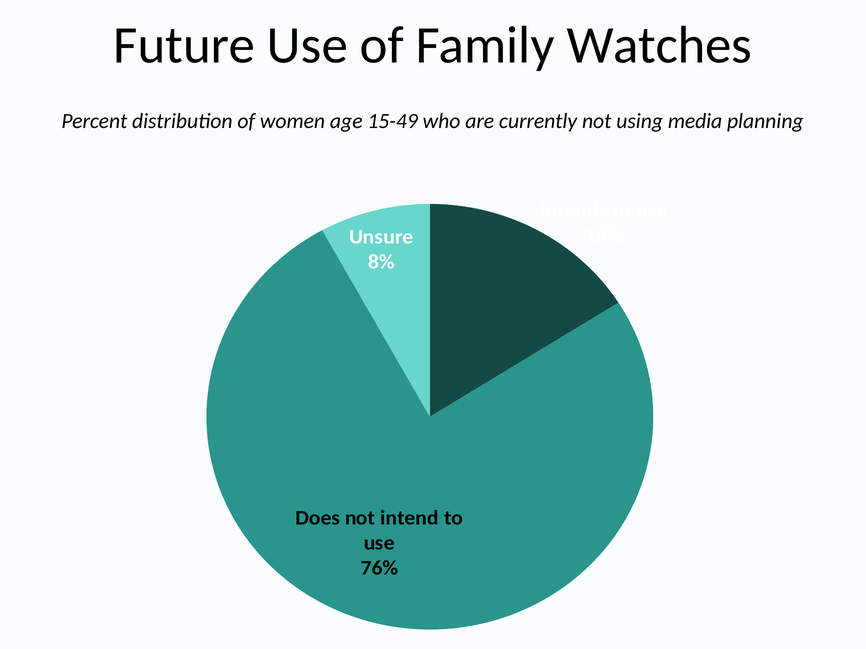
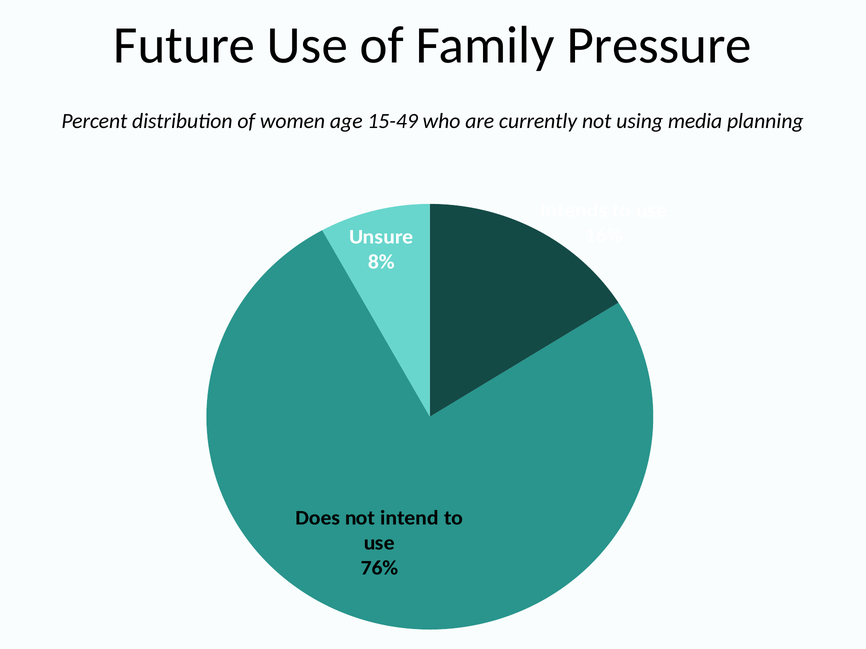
Watches: Watches -> Pressure (659, 45)
